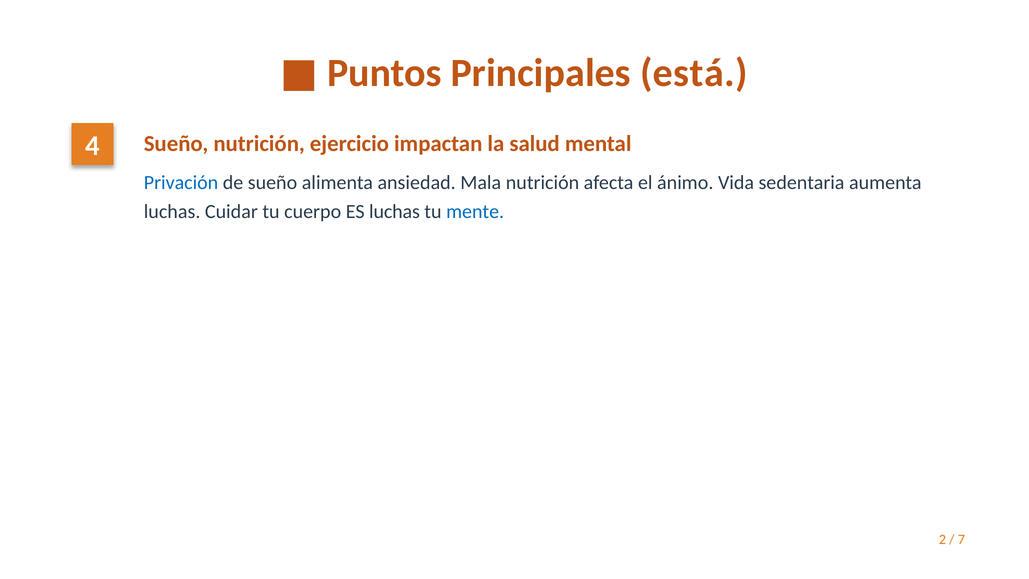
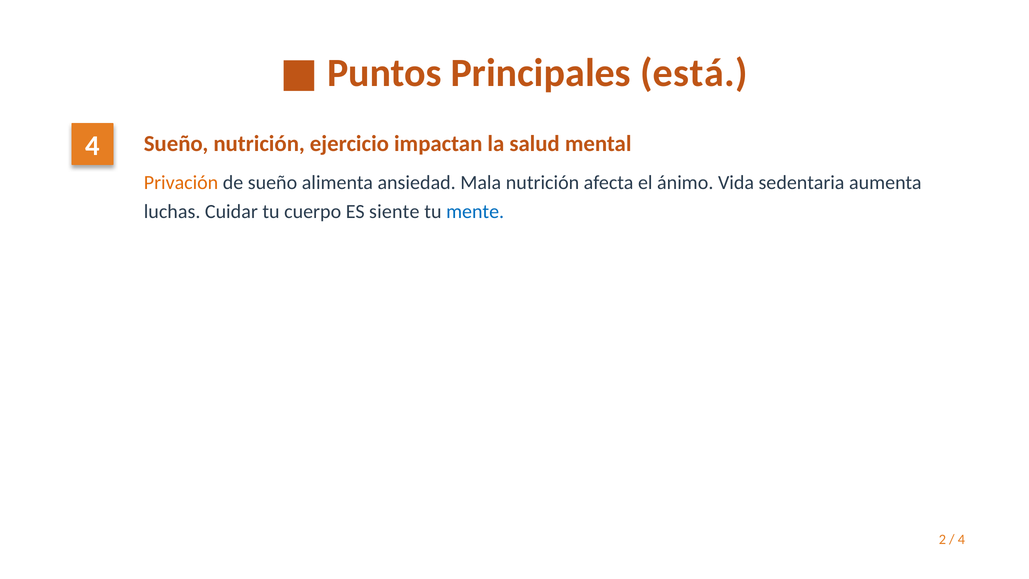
Privación colour: blue -> orange (181, 183)
ES luchas: luchas -> siente (394, 212)
7: 7 -> 4 (961, 539)
